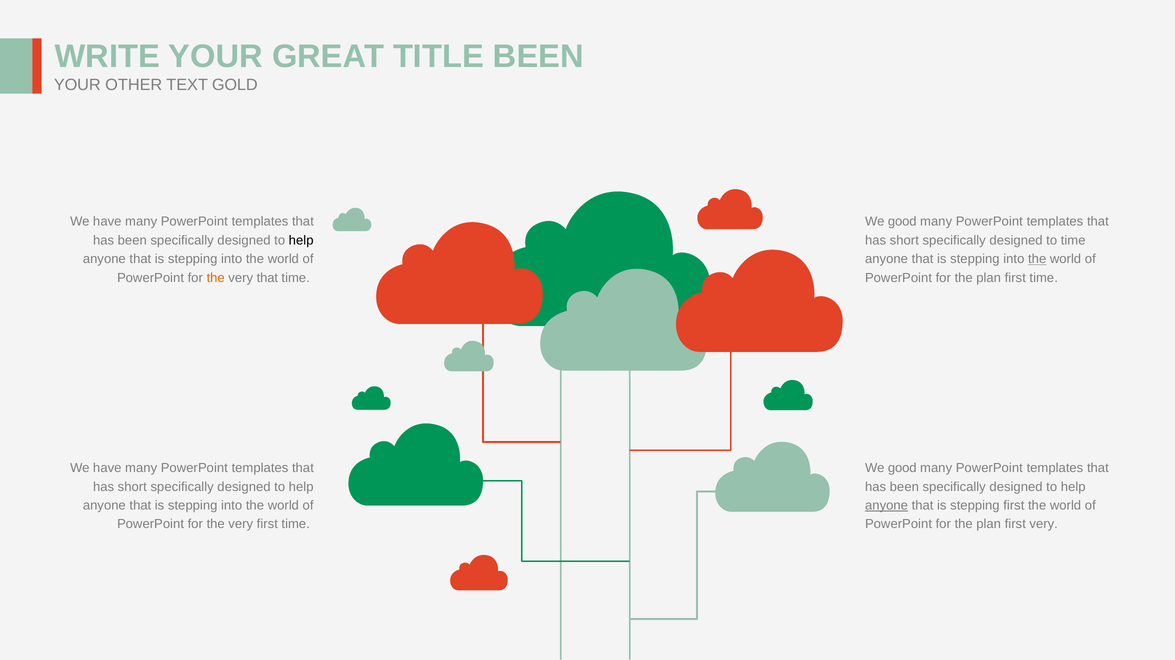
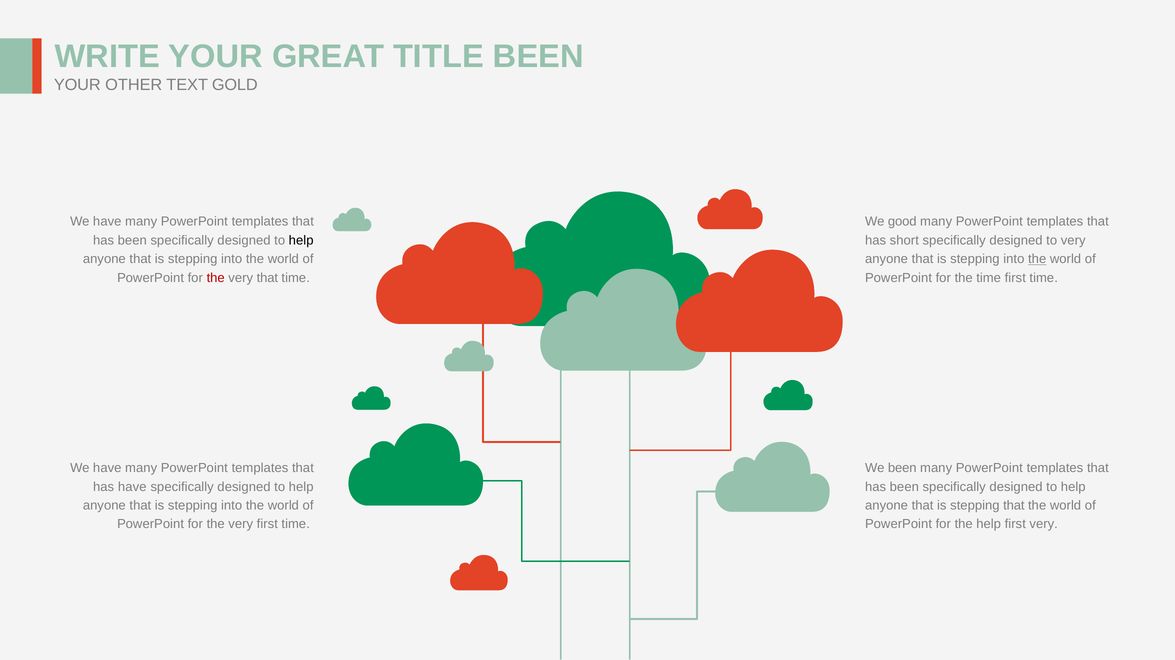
to time: time -> very (1073, 241)
the colour: orange -> red (216, 278)
plan: plan -> time (989, 278)
good: good -> been (902, 469)
short: short -> have (132, 487)
anyone underline: present -> none (887, 506)
stepping first: first -> that (1014, 506)
plan: plan -> help (989, 525)
